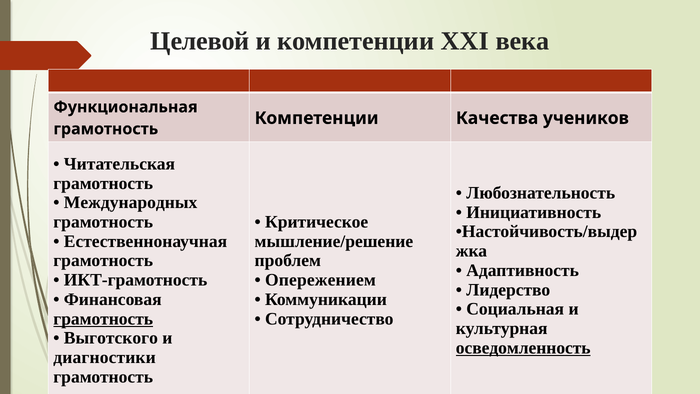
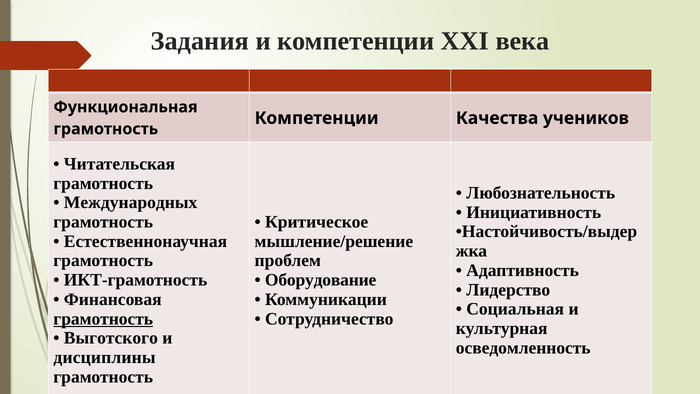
Целевой: Целевой -> Задания (200, 41)
Опережением: Опережением -> Оборудование (321, 280)
осведомленность underline: present -> none (523, 348)
диагностики: диагностики -> дисциплины (105, 357)
